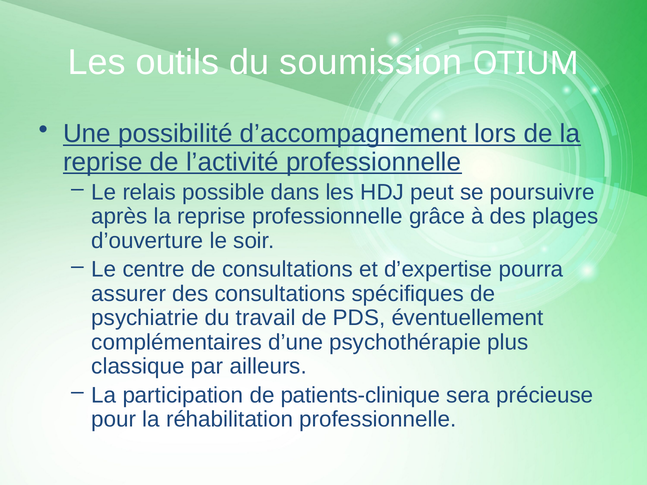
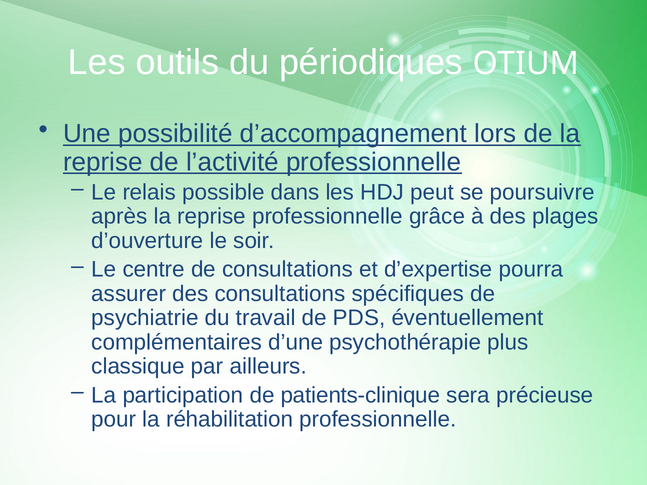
soumission: soumission -> périodiques (371, 62)
